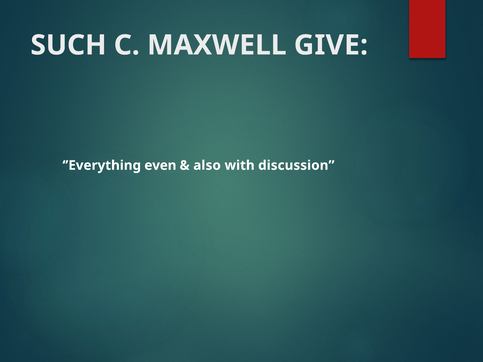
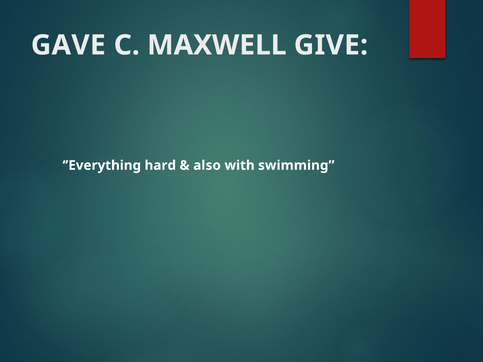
SUCH: SUCH -> GAVE (68, 45)
even: even -> hard (160, 165)
discussion: discussion -> swimming (296, 165)
